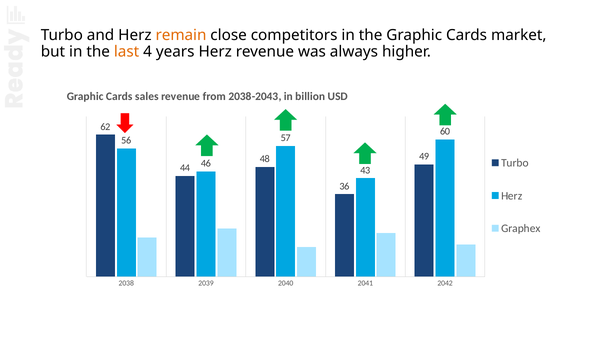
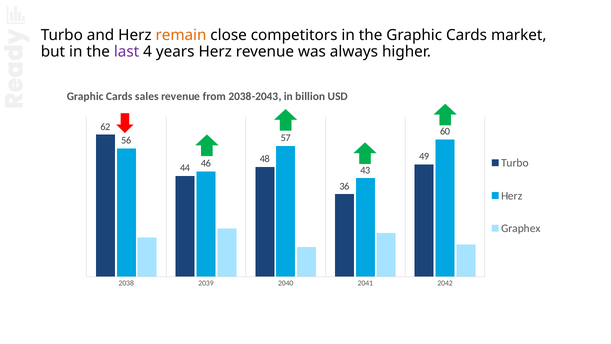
last colour: orange -> purple (127, 52)
